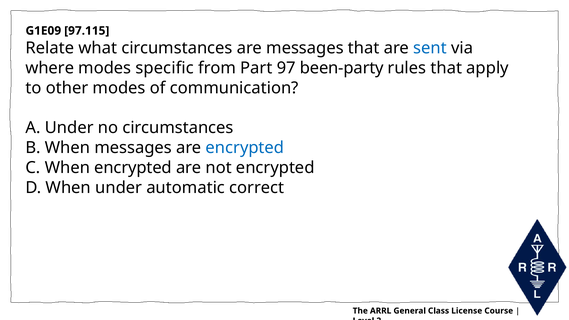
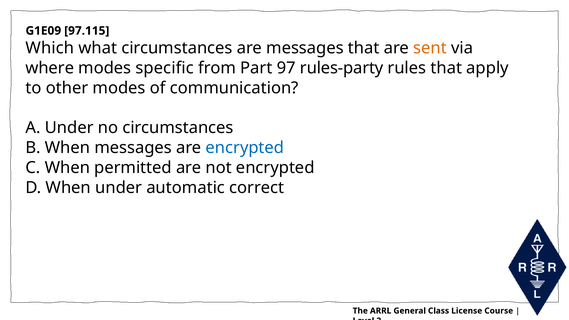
Relate: Relate -> Which (50, 48)
sent colour: blue -> orange (430, 48)
been-party: been-party -> rules-party (342, 68)
When encrypted: encrypted -> permitted (133, 168)
